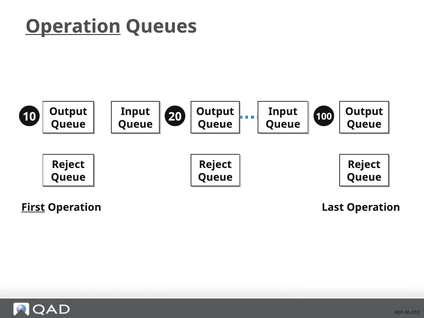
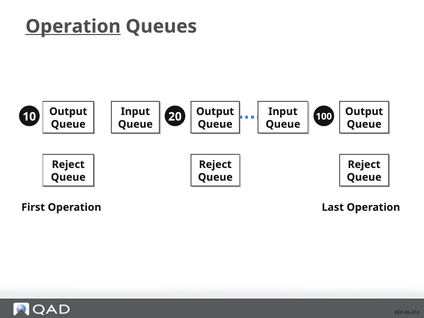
First underline: present -> none (33, 207)
